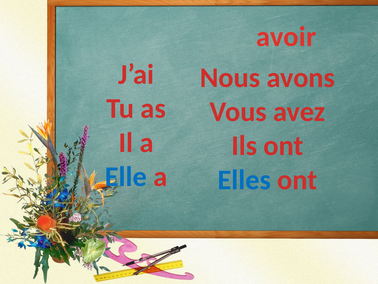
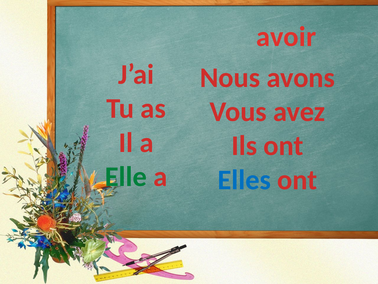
Elle colour: blue -> green (126, 176)
